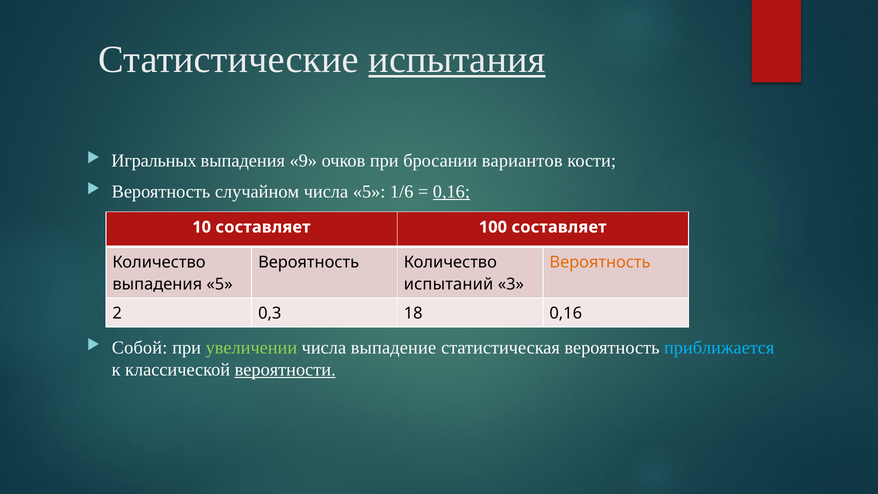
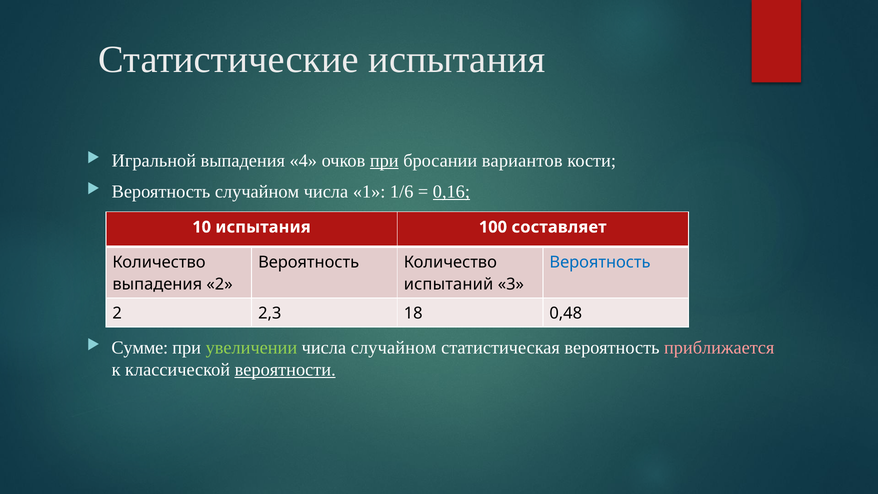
испытания underline: present -> none (457, 60)
Игральных: Игральных -> Игральной (154, 161)
9: 9 -> 4 (303, 161)
при underline: none -> present (384, 161)
числа 5: 5 -> 1 (369, 192)
10 составляет: составляет -> испытания (263, 227)
Вероятность colour: orange -> blue (600, 262)
выпадения 5: 5 -> 2 (220, 284)
0,3: 0,3 -> 2,3 (270, 313)
18 0,16: 0,16 -> 0,48 (566, 313)
Собой: Собой -> Сумме (140, 347)
числа выпадение: выпадение -> случайном (393, 347)
приближается colour: light blue -> pink (719, 347)
